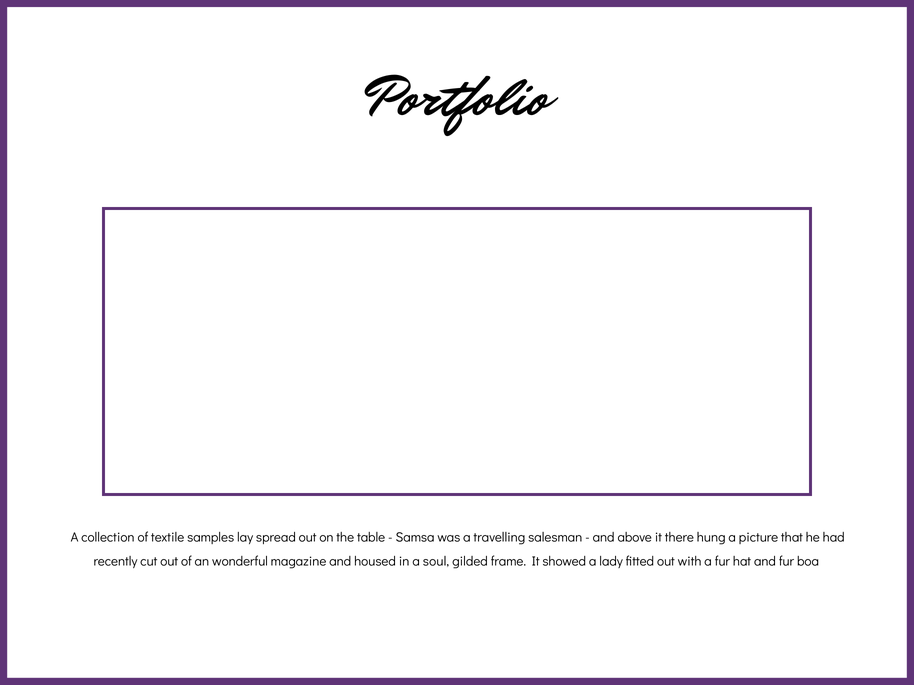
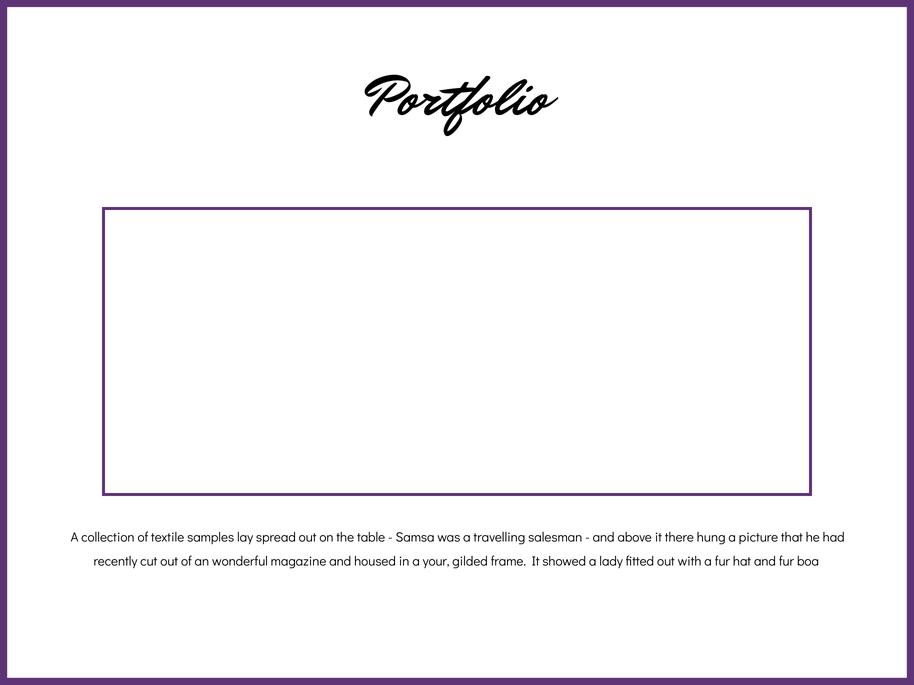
soul: soul -> your (436, 562)
